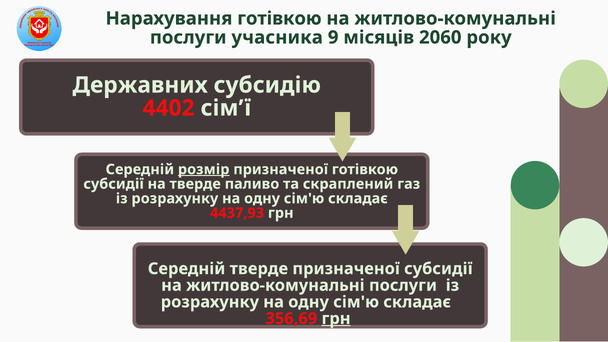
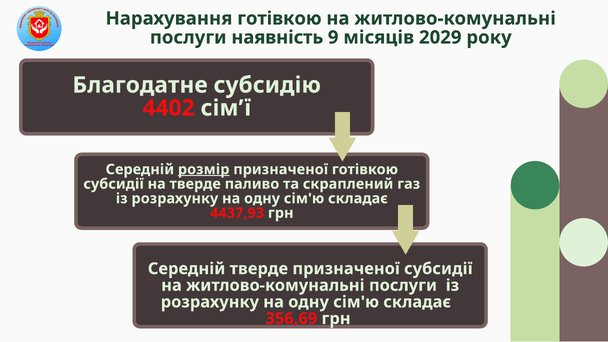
учасника: учасника -> наявність (277, 37)
2060: 2060 -> 2029 (440, 37)
Державних: Державних -> Благодатне (140, 85)
грн underline: present -> none (336, 319)
